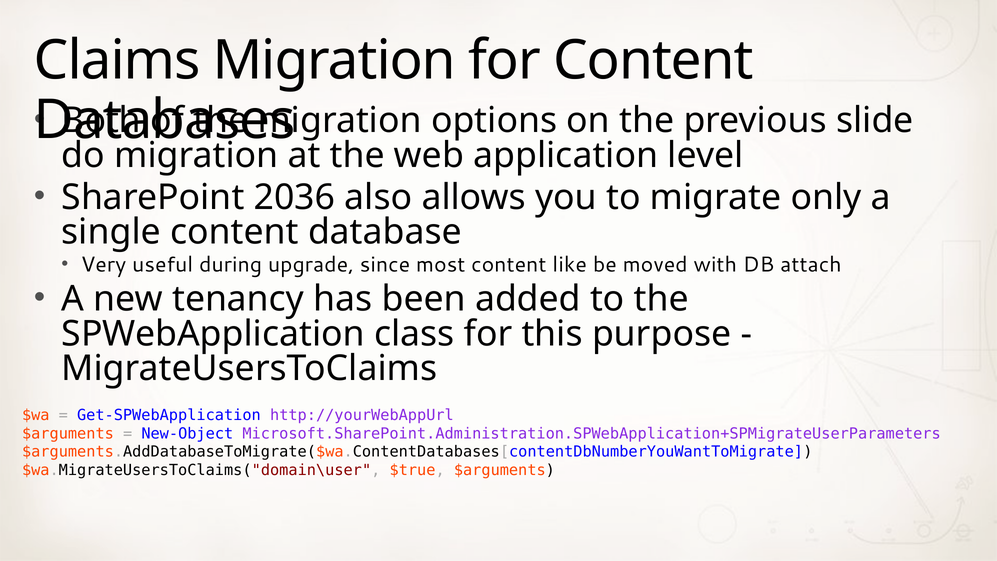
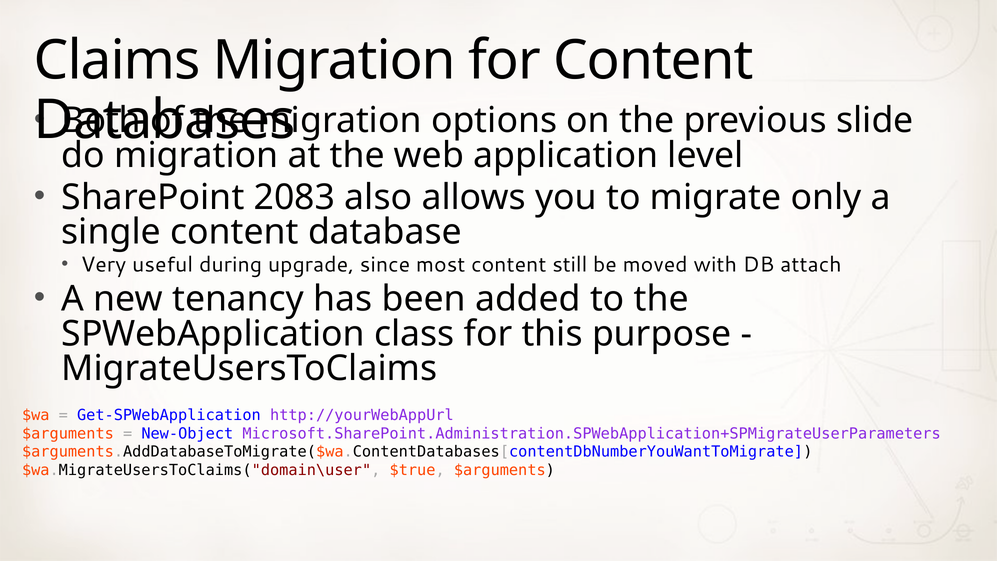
2036: 2036 -> 2083 (294, 197)
like: like -> still (570, 264)
